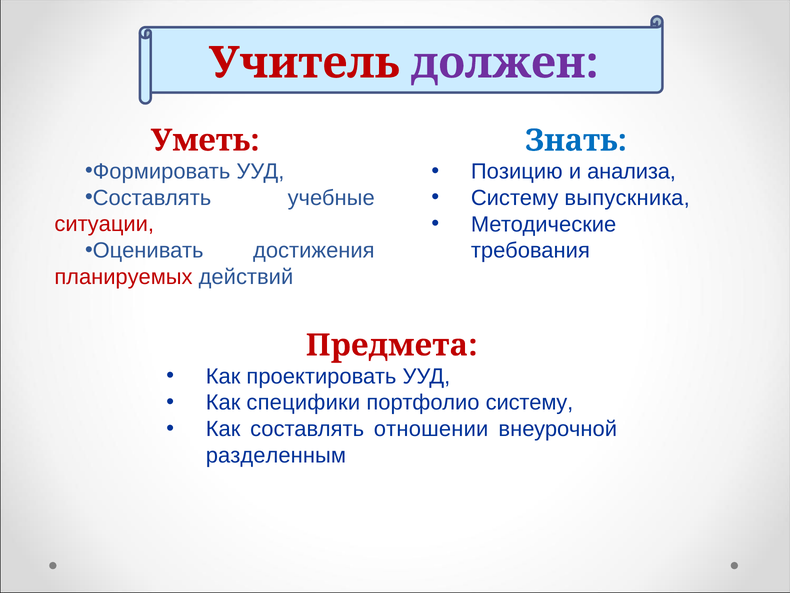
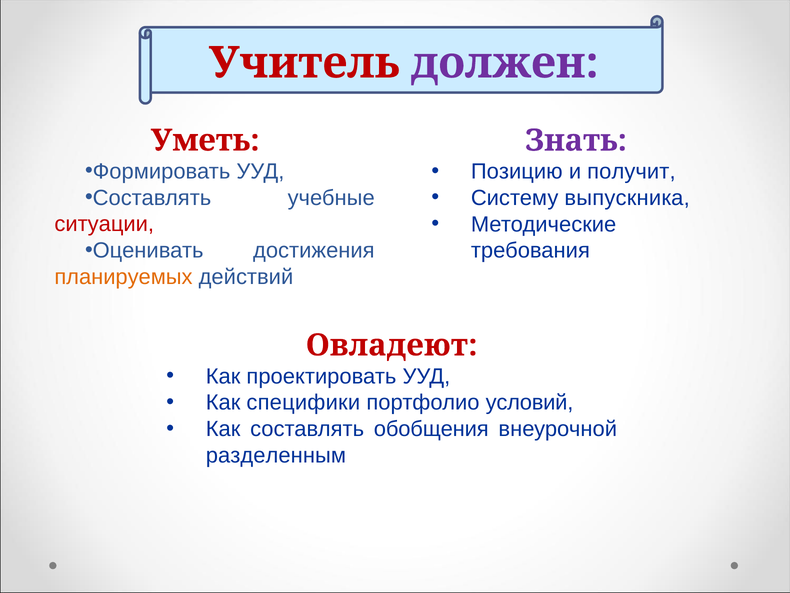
Знать colour: blue -> purple (576, 140)
анализа: анализа -> получит (631, 171)
планируемых colour: red -> orange (123, 277)
Предмета: Предмета -> Овладеют (392, 345)
портфолио систему: систему -> условий (530, 402)
отношении: отношении -> обобщения (431, 429)
